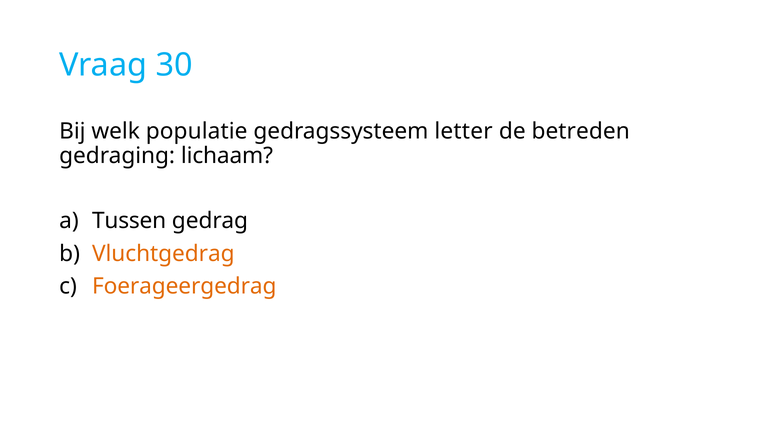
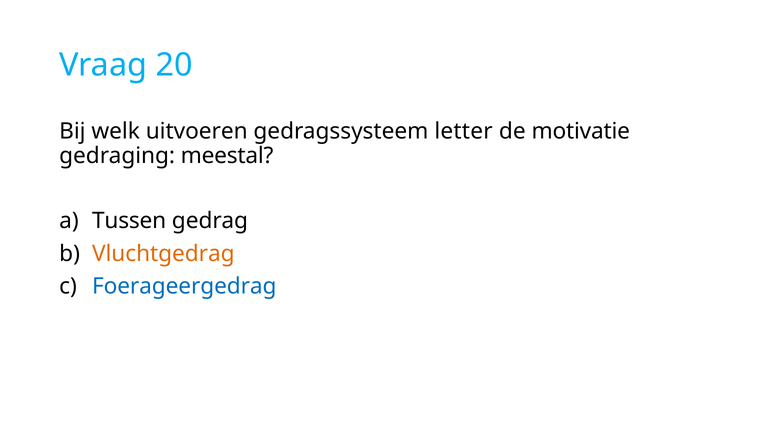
30: 30 -> 20 (174, 65)
populatie: populatie -> uitvoeren (197, 131)
betreden: betreden -> motivatie (581, 131)
lichaam: lichaam -> meestal (227, 156)
Foerageergedrag colour: orange -> blue (184, 286)
